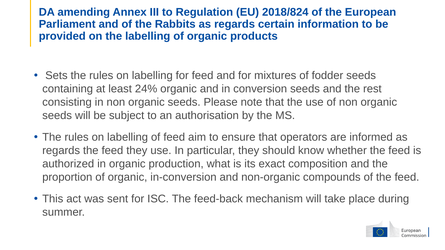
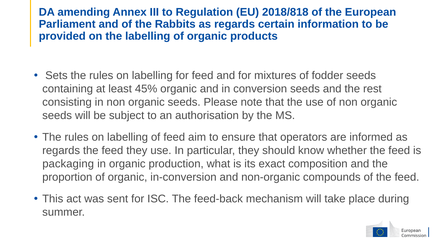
2018/824: 2018/824 -> 2018/818 (285, 12)
24%: 24% -> 45% (146, 89)
authorized: authorized -> packaging (68, 164)
